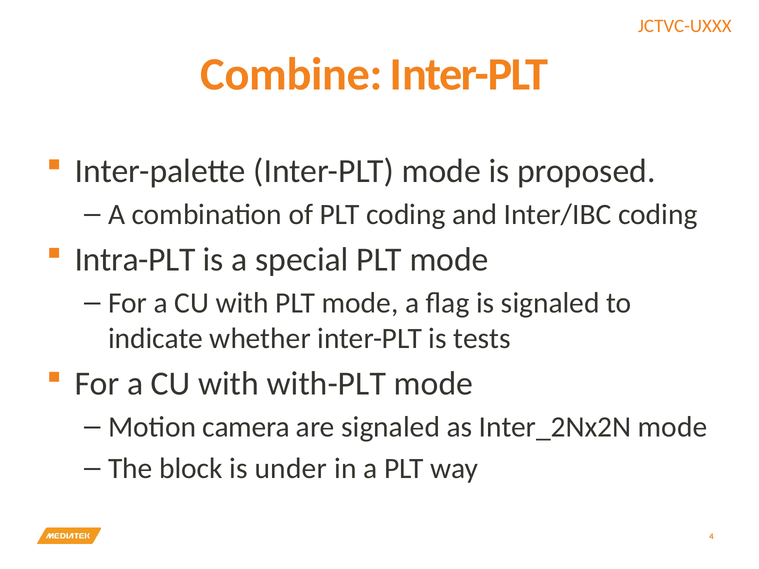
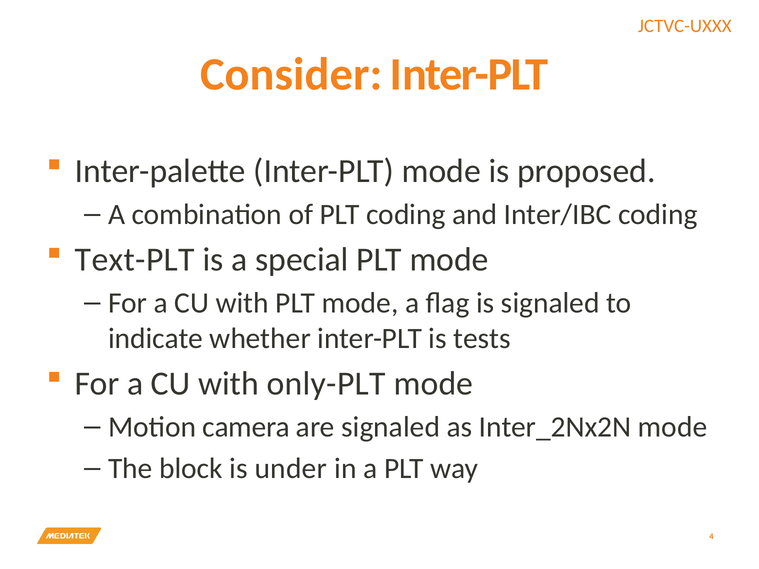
Combine: Combine -> Consider (291, 75)
Intra-PLT: Intra-PLT -> Text-PLT (135, 260)
with-PLT: with-PLT -> only-PLT (326, 384)
